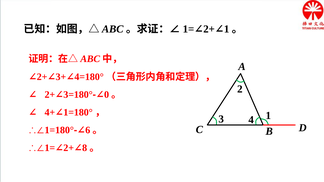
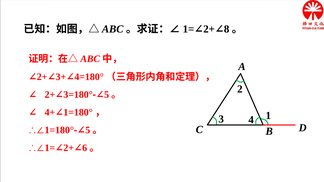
1: 1 -> 8 (227, 29)
0: 0 -> 5 (107, 95)
6: 6 -> 5 (88, 130)
8: 8 -> 6 (85, 148)
